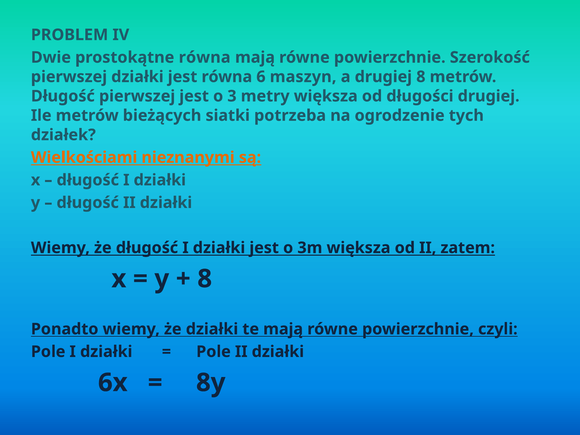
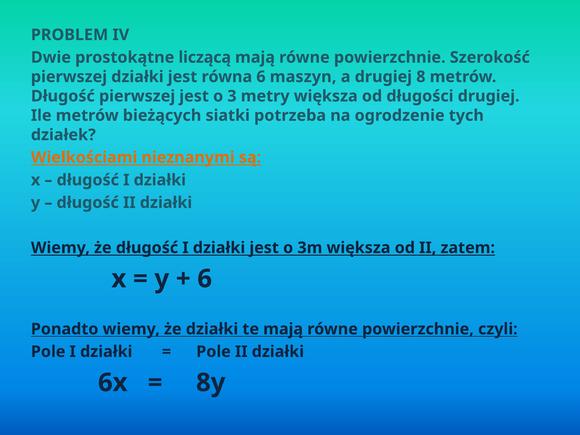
prostokątne równa: równa -> liczącą (205, 57)
8: 8 -> 6 (205, 279)
